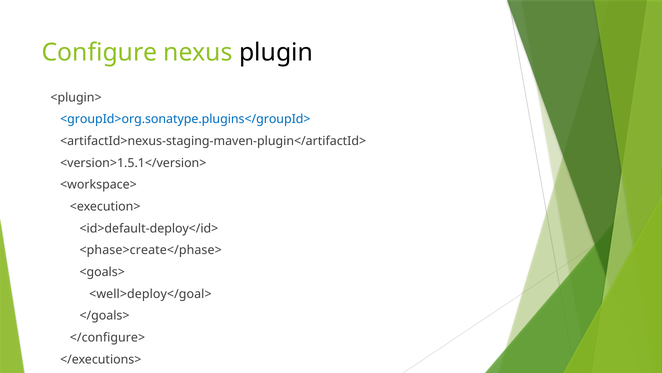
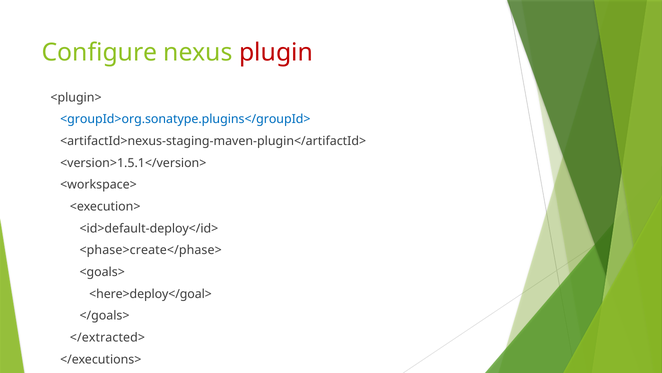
plugin colour: black -> red (276, 52)
<well>deploy</goal>: <well>deploy</goal> -> <here>deploy</goal> (151, 293)
</configure>: </configure> -> </extracted> (107, 337)
